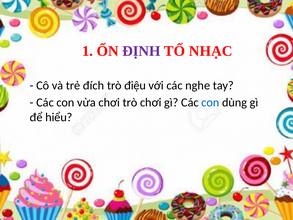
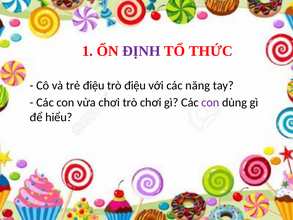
NHẠC: NHẠC -> THỨC (211, 51)
trẻ đích: đích -> điệu (94, 85)
nghe: nghe -> năng (198, 85)
con colour: blue -> purple (210, 102)
